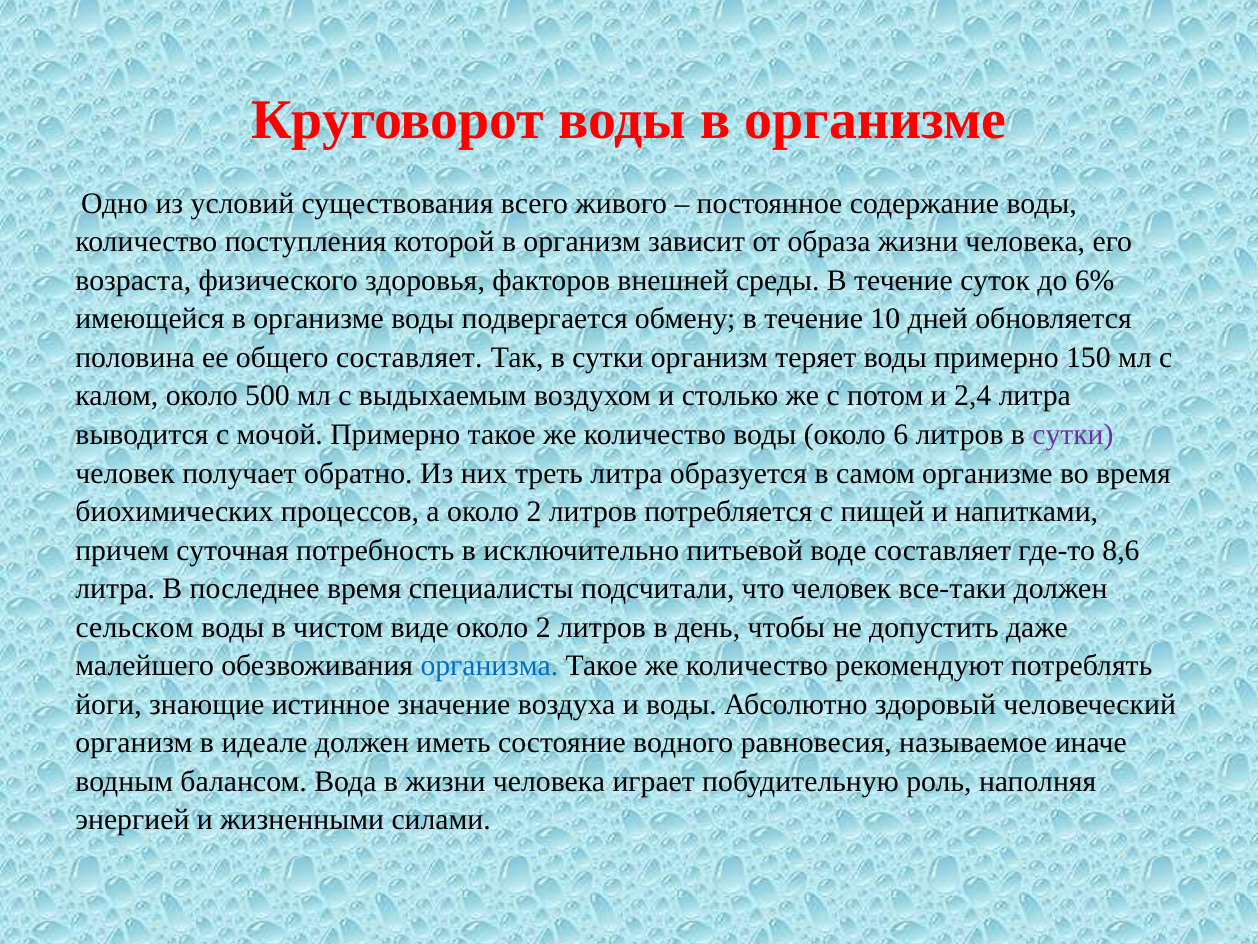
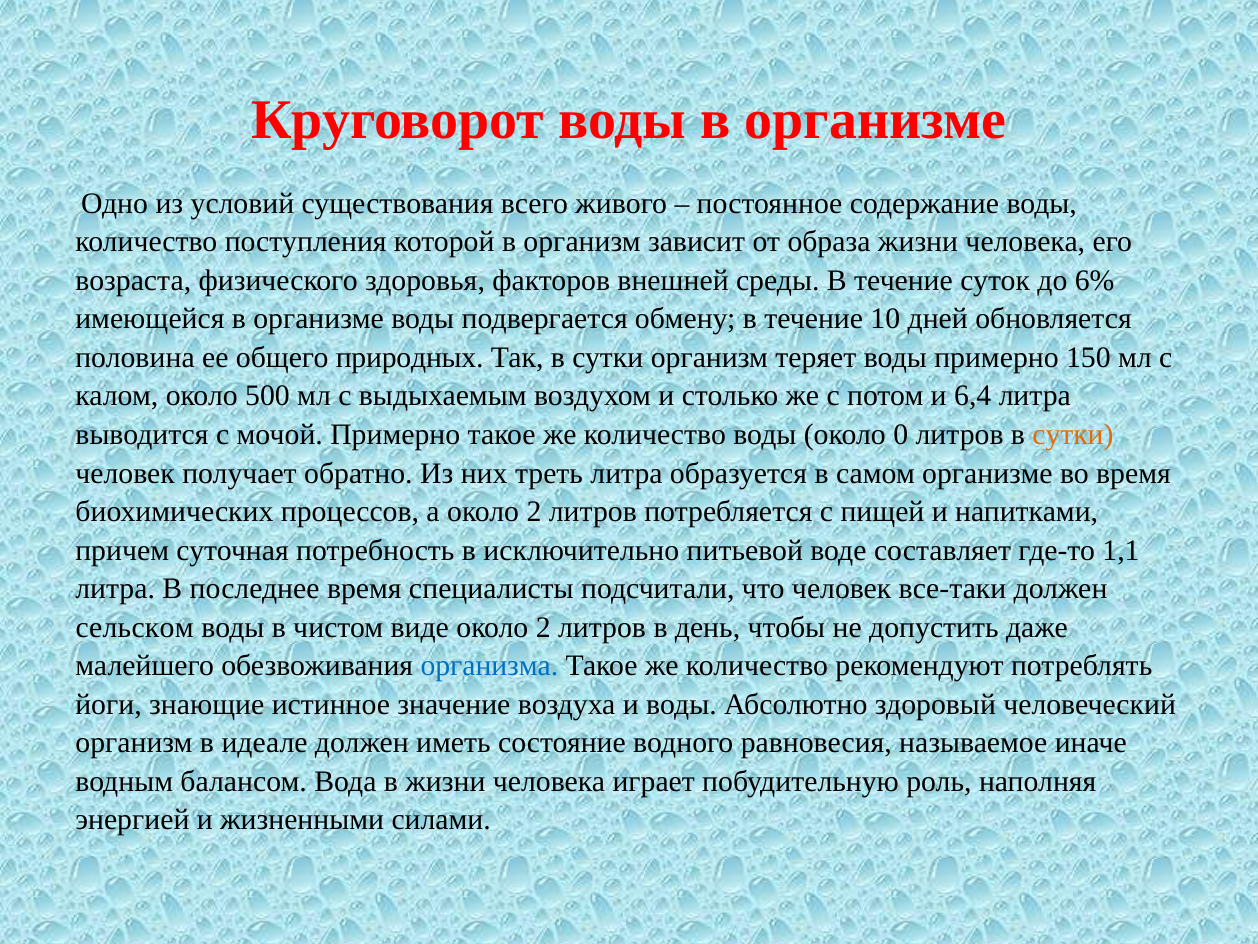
общего составляет: составляет -> природных (410, 357)
2,4: 2,4 -> 6,4 (973, 396)
6: 6 -> 0 (901, 434)
сутки colour: purple -> orange (1073, 434)
8,6: 8,6 -> 1,1 (1121, 550)
